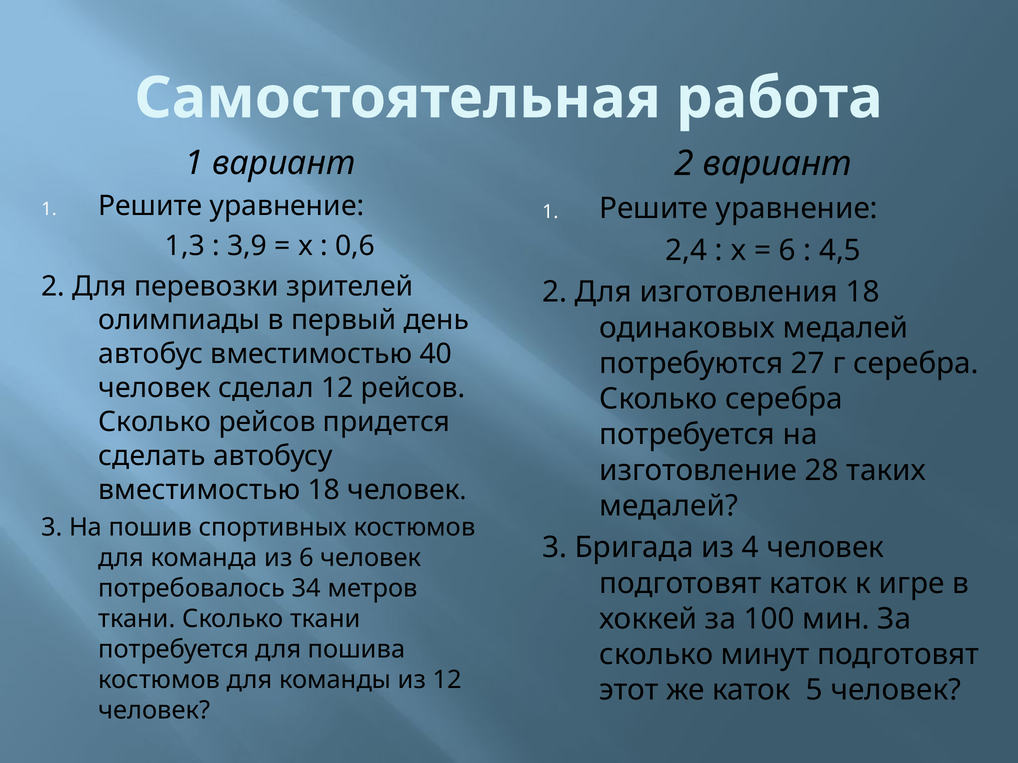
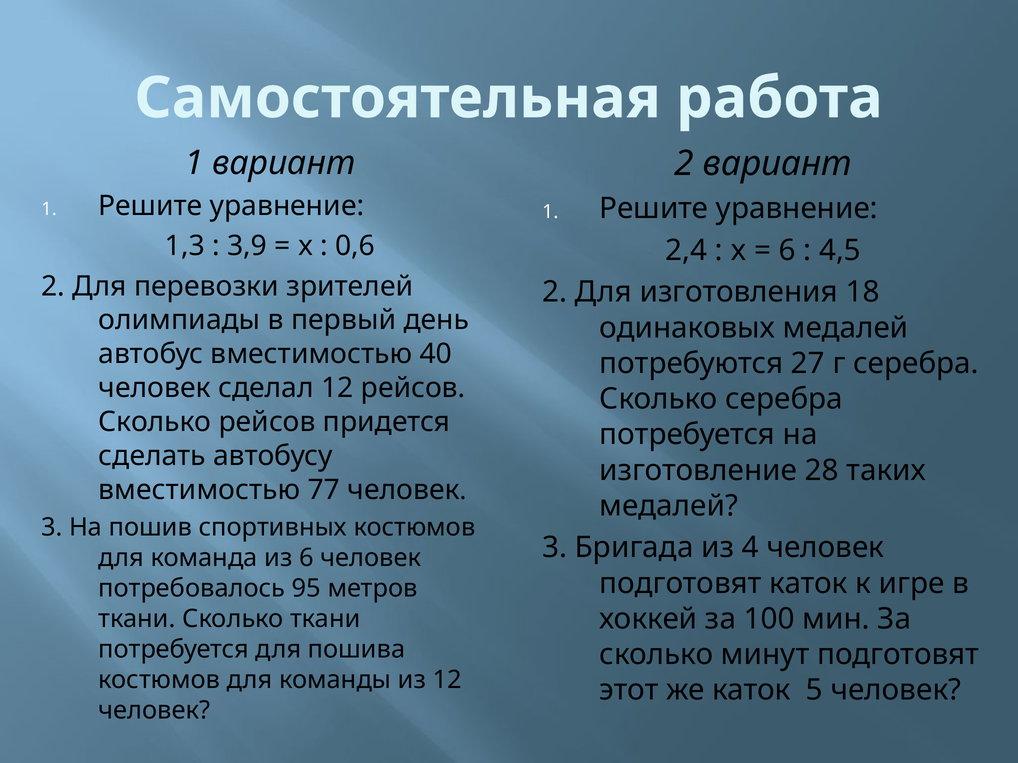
вместимостью 18: 18 -> 77 (324, 490)
34: 34 -> 95 (306, 589)
